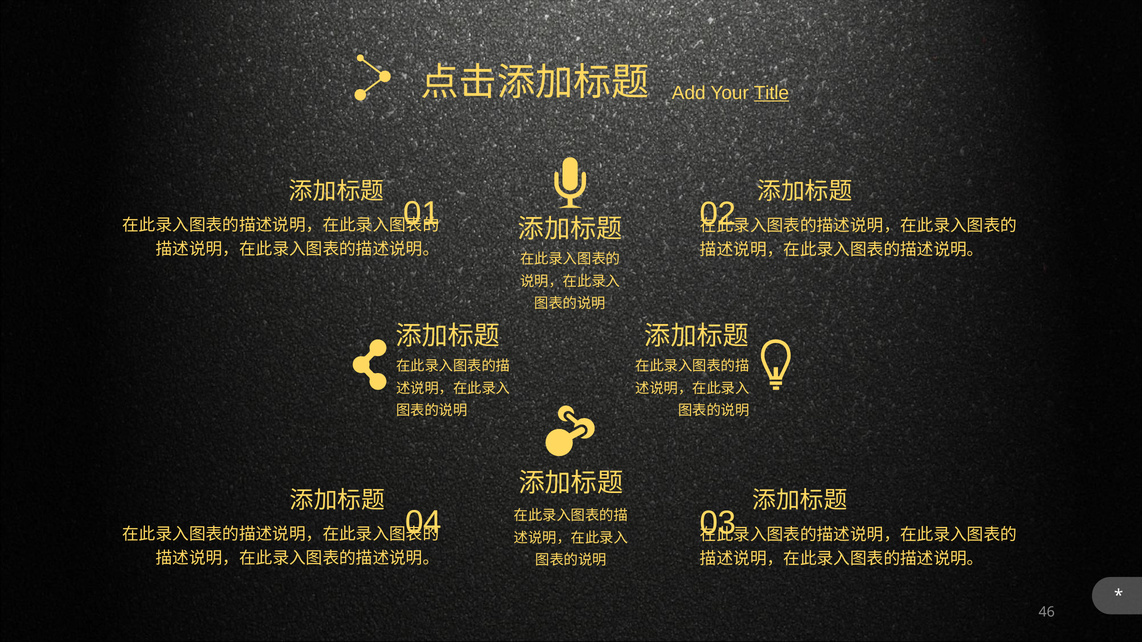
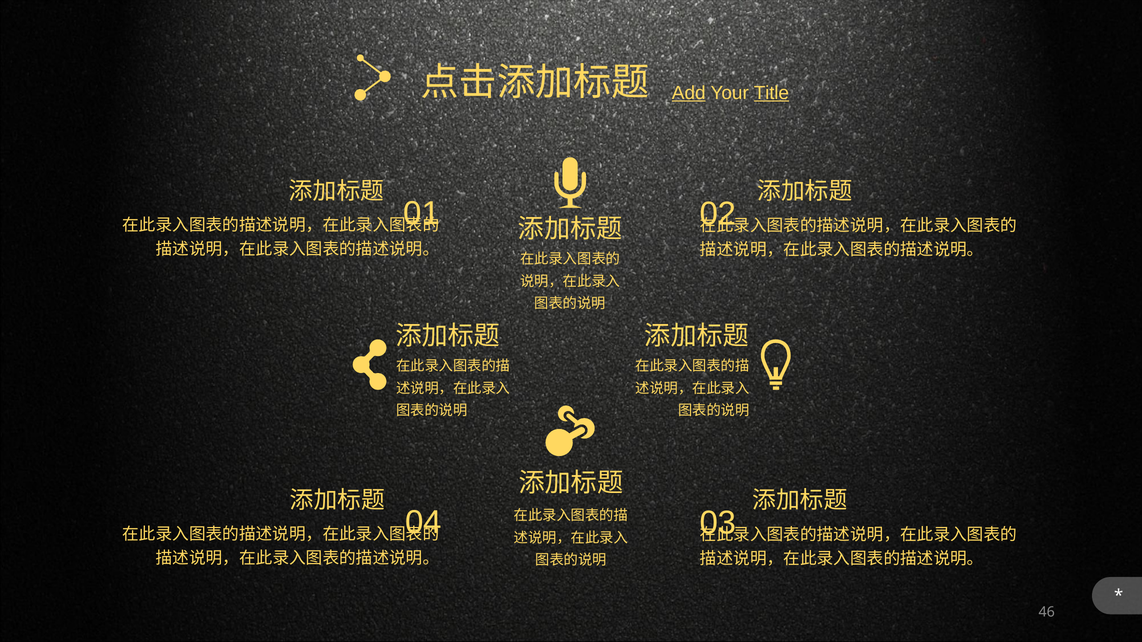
Add underline: none -> present (689, 93)
